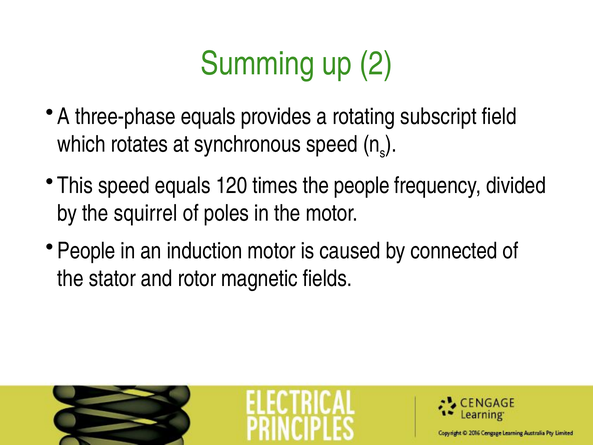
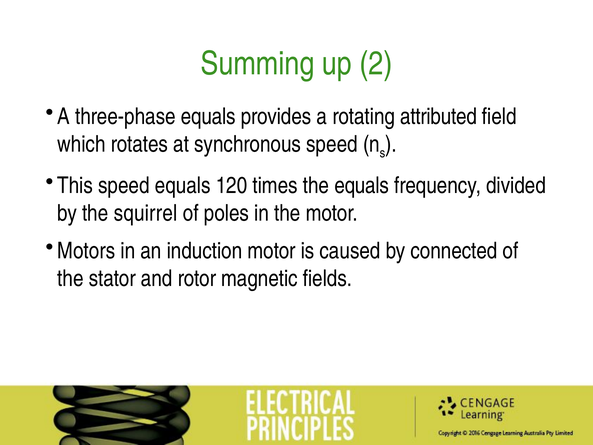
subscript: subscript -> attributed (439, 116)
the people: people -> equals (362, 185)
People: People -> Motors (86, 251)
